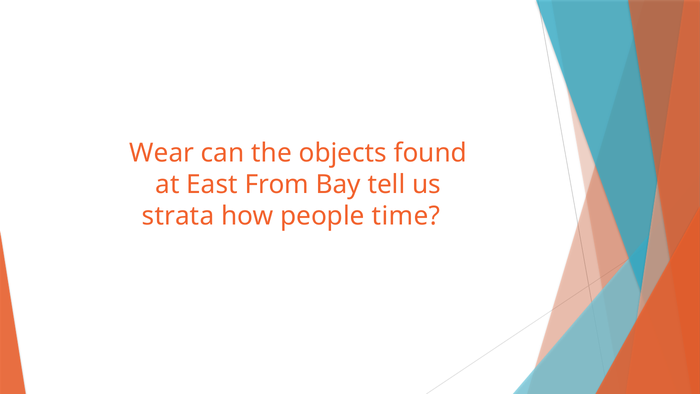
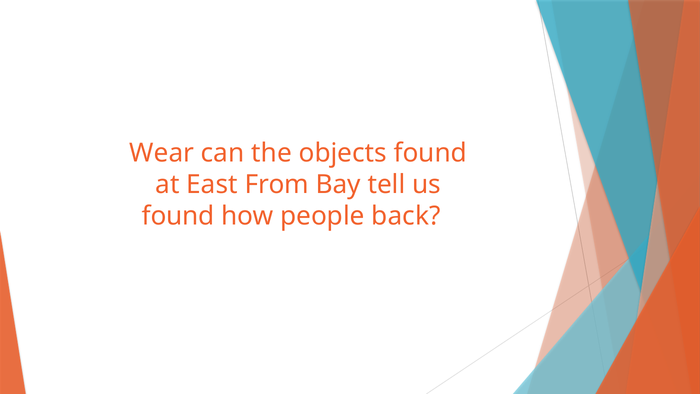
strata: strata -> found (178, 216)
time: time -> back (406, 216)
